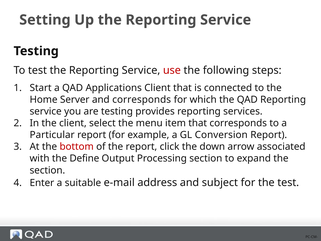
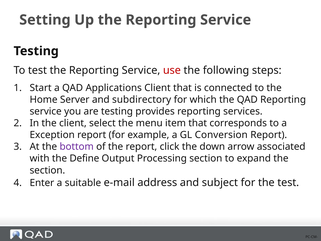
and corresponds: corresponds -> subdirectory (142, 100)
Particular: Particular -> Exception (52, 135)
bottom colour: red -> purple (77, 147)
